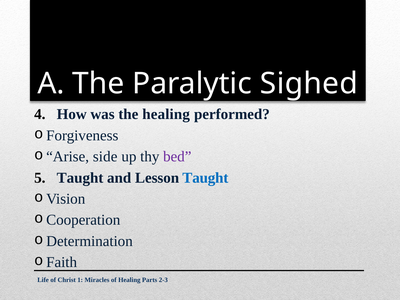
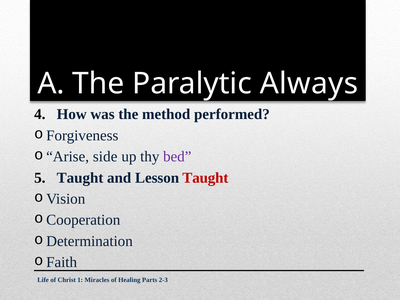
Sighed: Sighed -> Always (309, 83)
the healing: healing -> method (166, 114)
Taught colour: blue -> red (205, 178)
